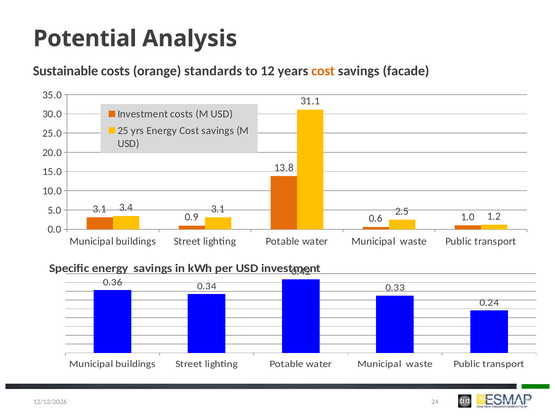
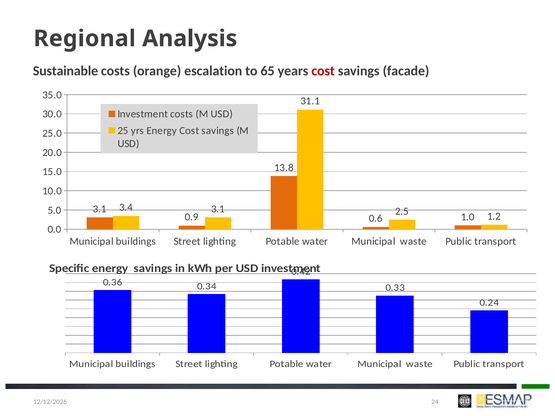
Potential: Potential -> Regional (85, 39)
standards: standards -> escalation (213, 71)
12: 12 -> 65 (268, 71)
cost colour: orange -> red (323, 71)
